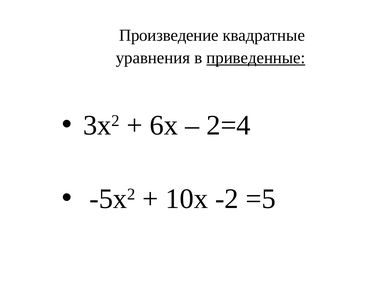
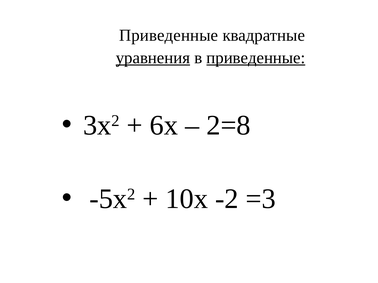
Произведение: Произведение -> Приведенные (169, 35)
уравнения underline: none -> present (153, 58)
2=4: 2=4 -> 2=8 (228, 126)
=5: =5 -> =3 (261, 199)
